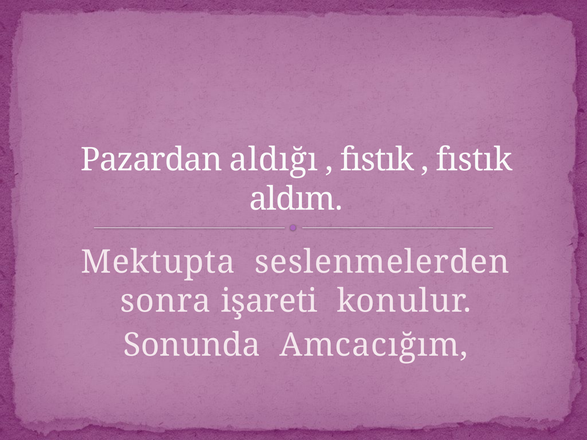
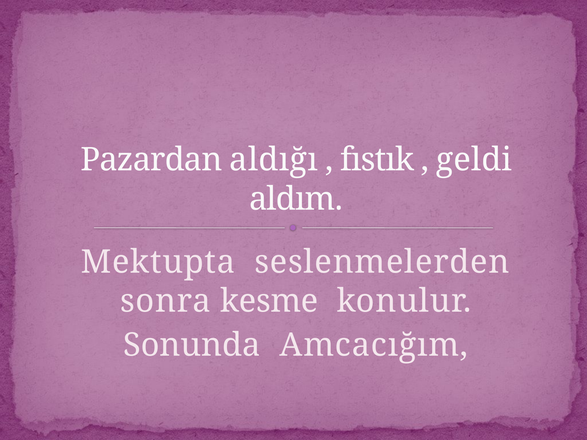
fıstık: fıstık -> geldi (474, 160)
işareti: işareti -> kesme (269, 301)
